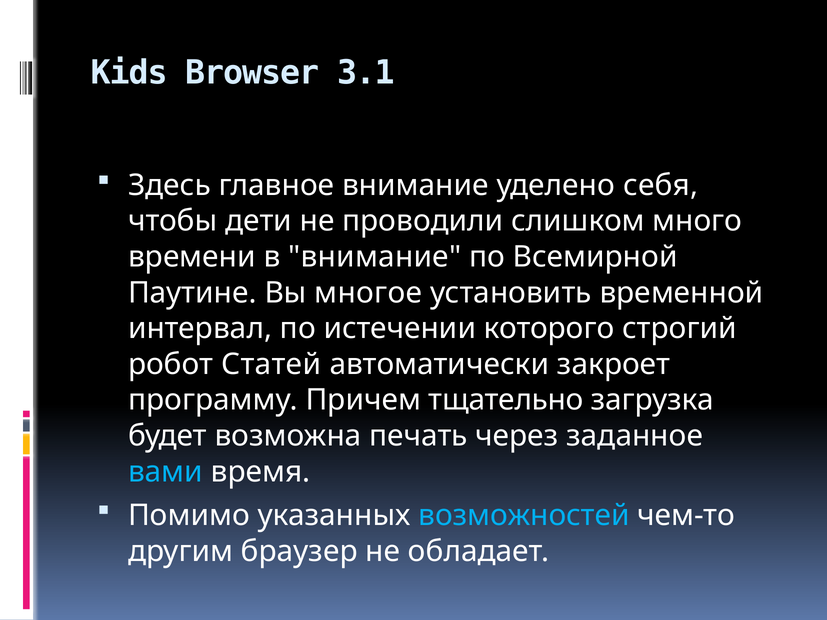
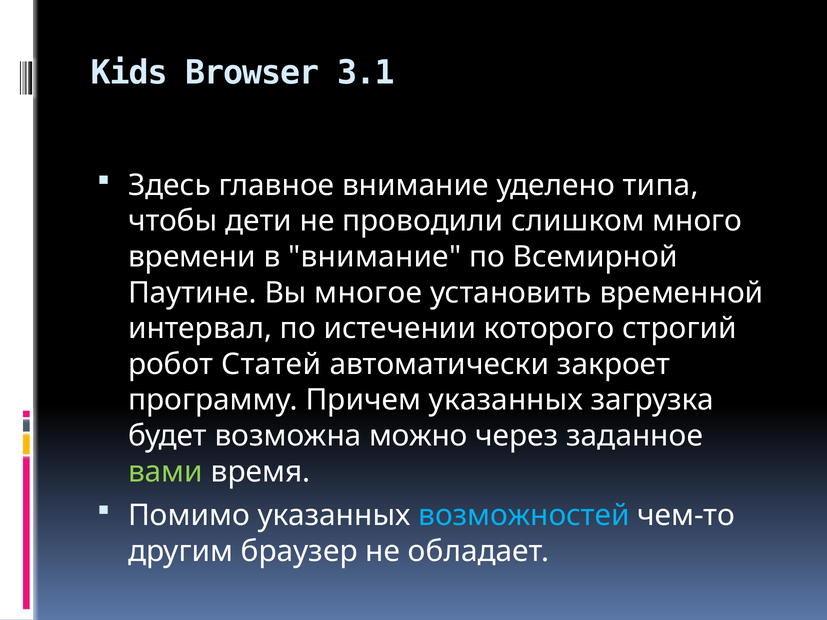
себя: себя -> типа (661, 185)
Причем тщательно: тщательно -> указанных (506, 400)
печать: печать -> можно (418, 436)
вами colour: light blue -> light green (165, 472)
